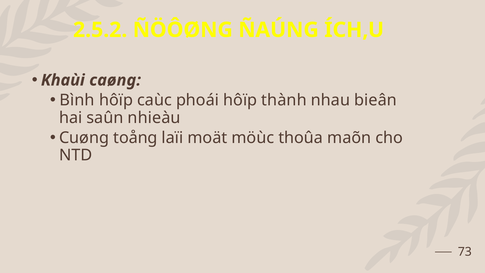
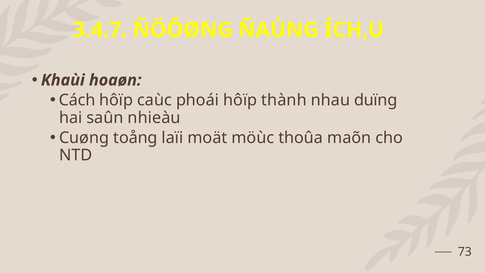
2.5.2: 2.5.2 -> 3.4.7 (100, 30)
caøng: caøng -> hoaøn (115, 80)
Bình: Bình -> Cách (77, 100)
bieân: bieân -> duïng (376, 100)
